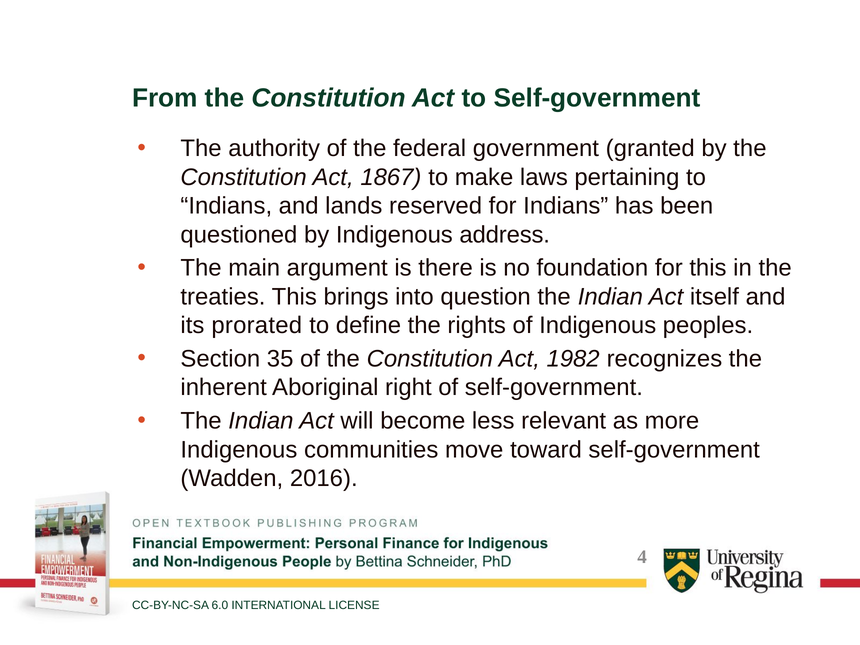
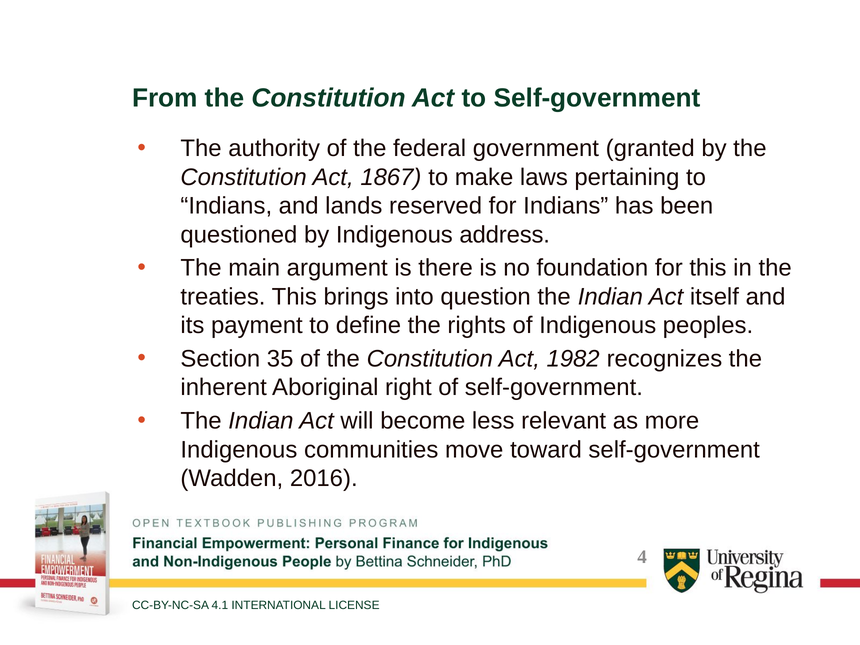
prorated: prorated -> payment (257, 325)
6.0: 6.0 -> 4.1 (220, 605)
